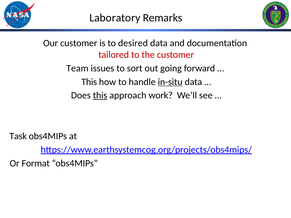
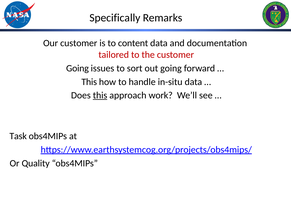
Laboratory: Laboratory -> Specifically (115, 18)
desired: desired -> content (133, 43)
Team: Team -> Going (77, 68)
in-situ underline: present -> none (170, 82)
Format: Format -> Quality (36, 164)
